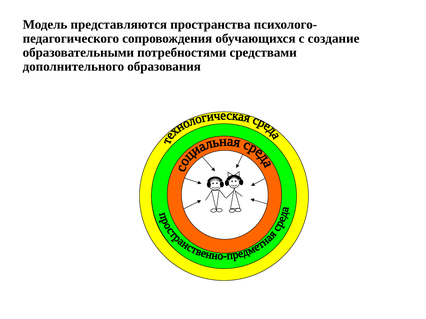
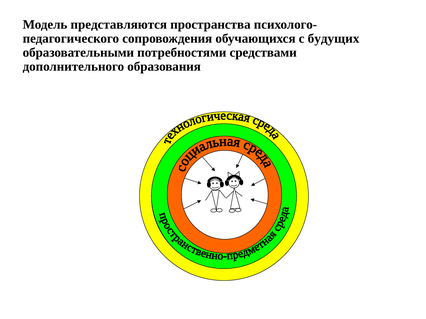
создание: создание -> будущих (334, 39)
